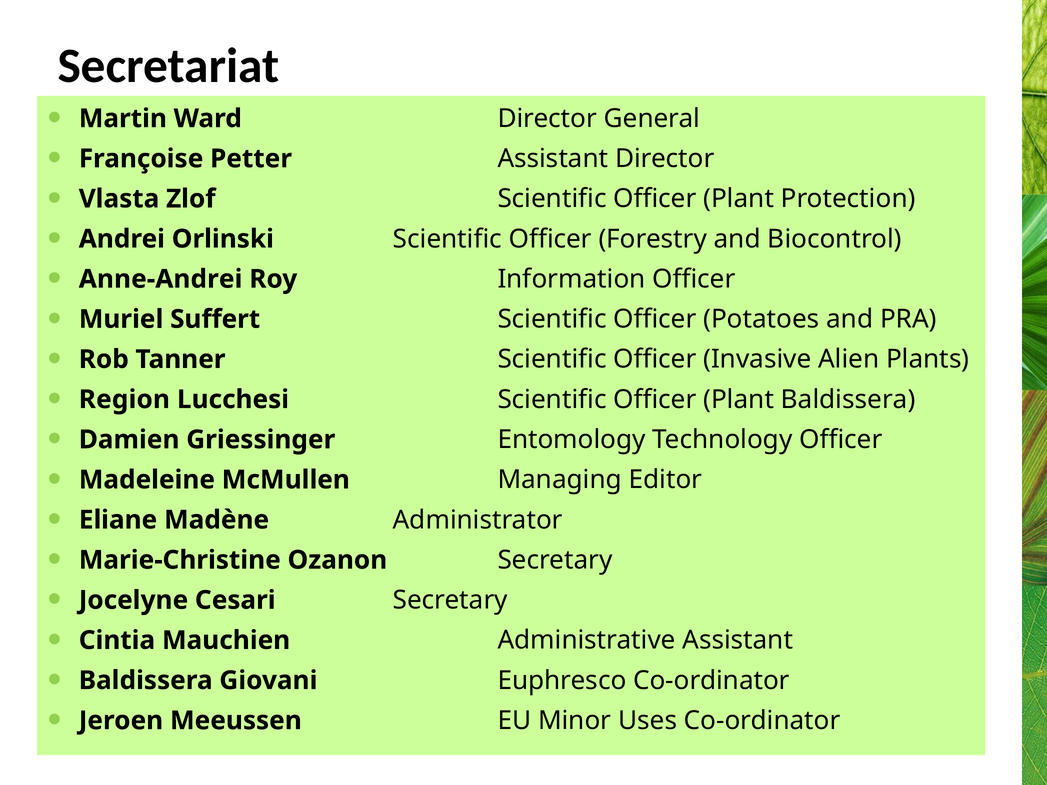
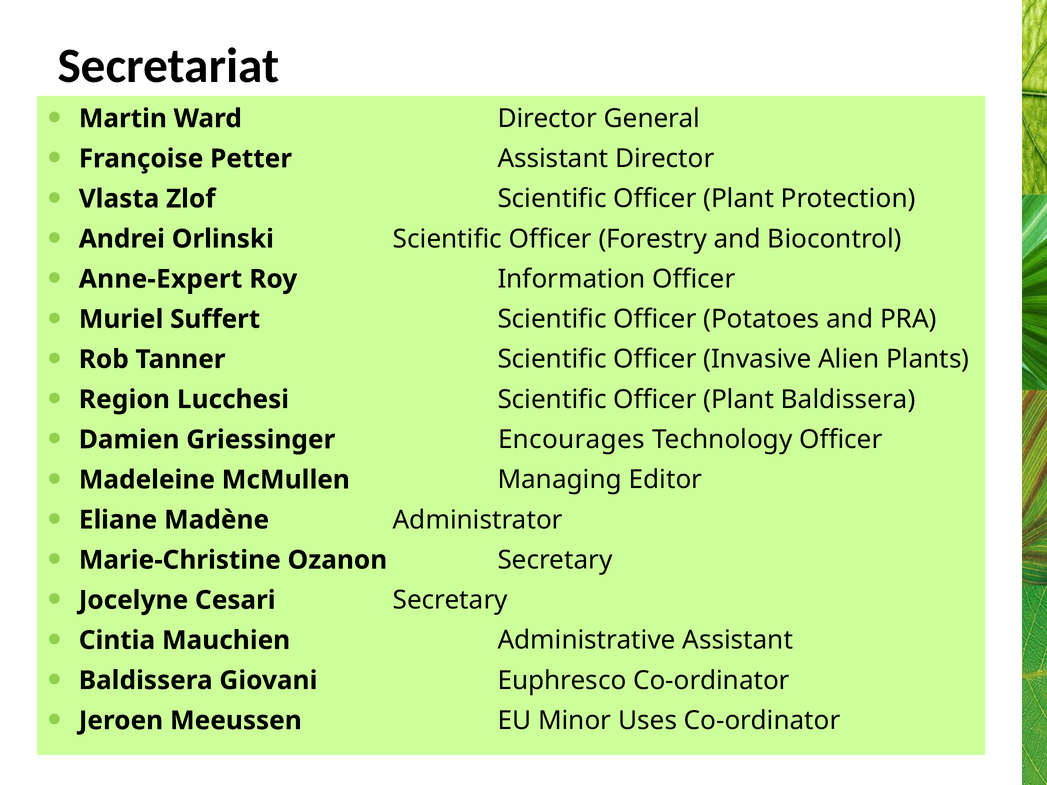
Anne‐Andrei: Anne‐Andrei -> Anne‐Expert (160, 279)
Entomology: Entomology -> Encourages (571, 440)
